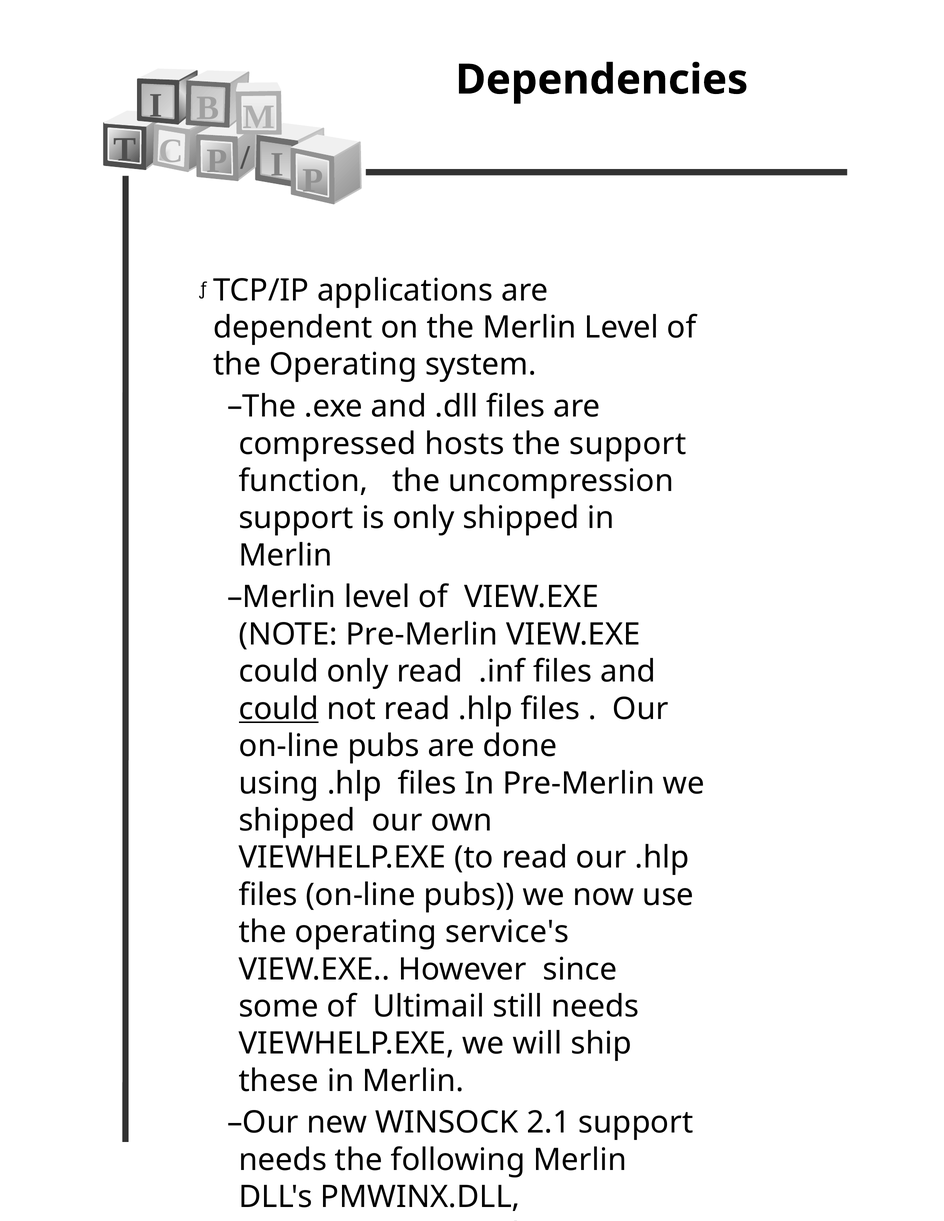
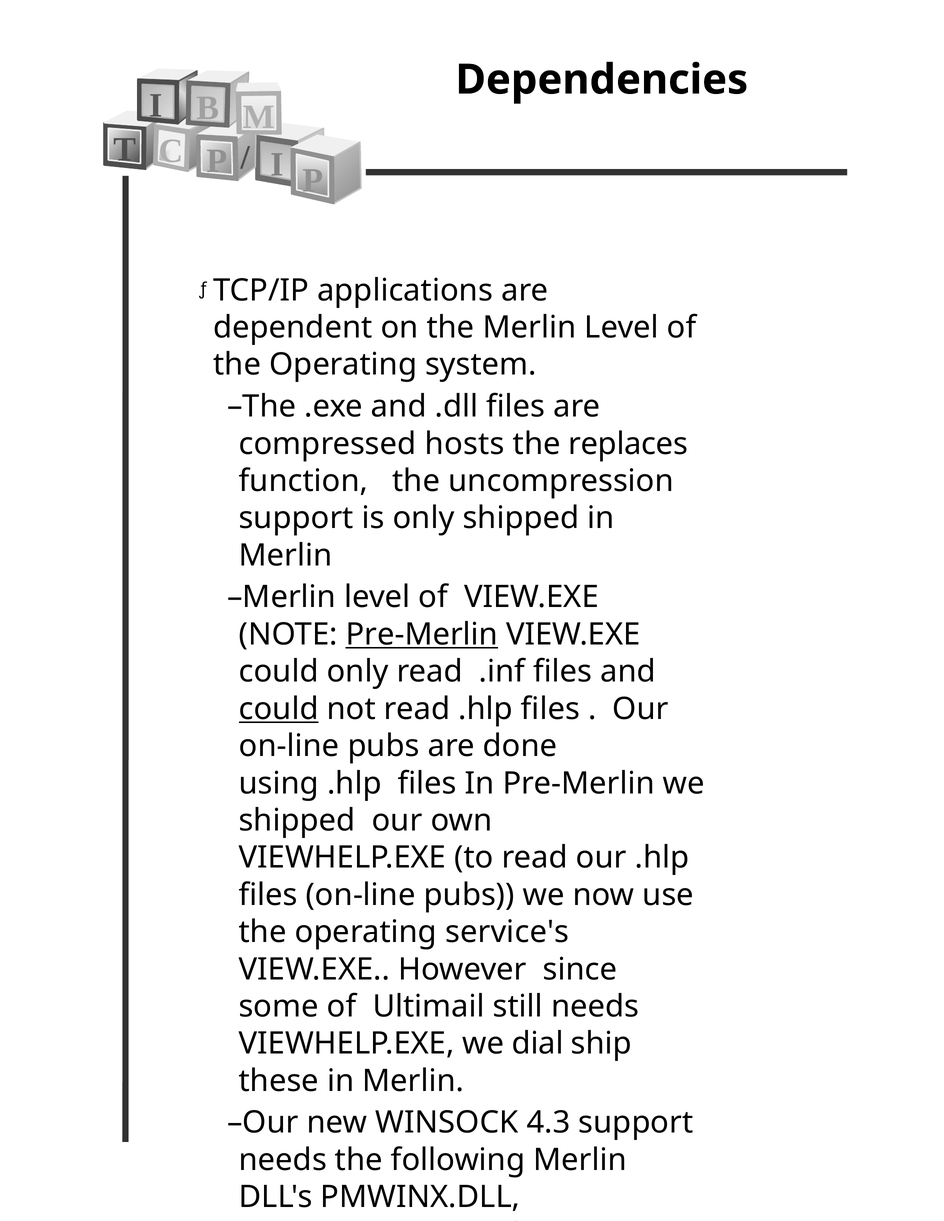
the support: support -> replaces (628, 444)
Pre-Merlin underline: none -> present (422, 634)
will: will -> dial (538, 1043)
2.1: 2.1 -> 4.3 (548, 1123)
